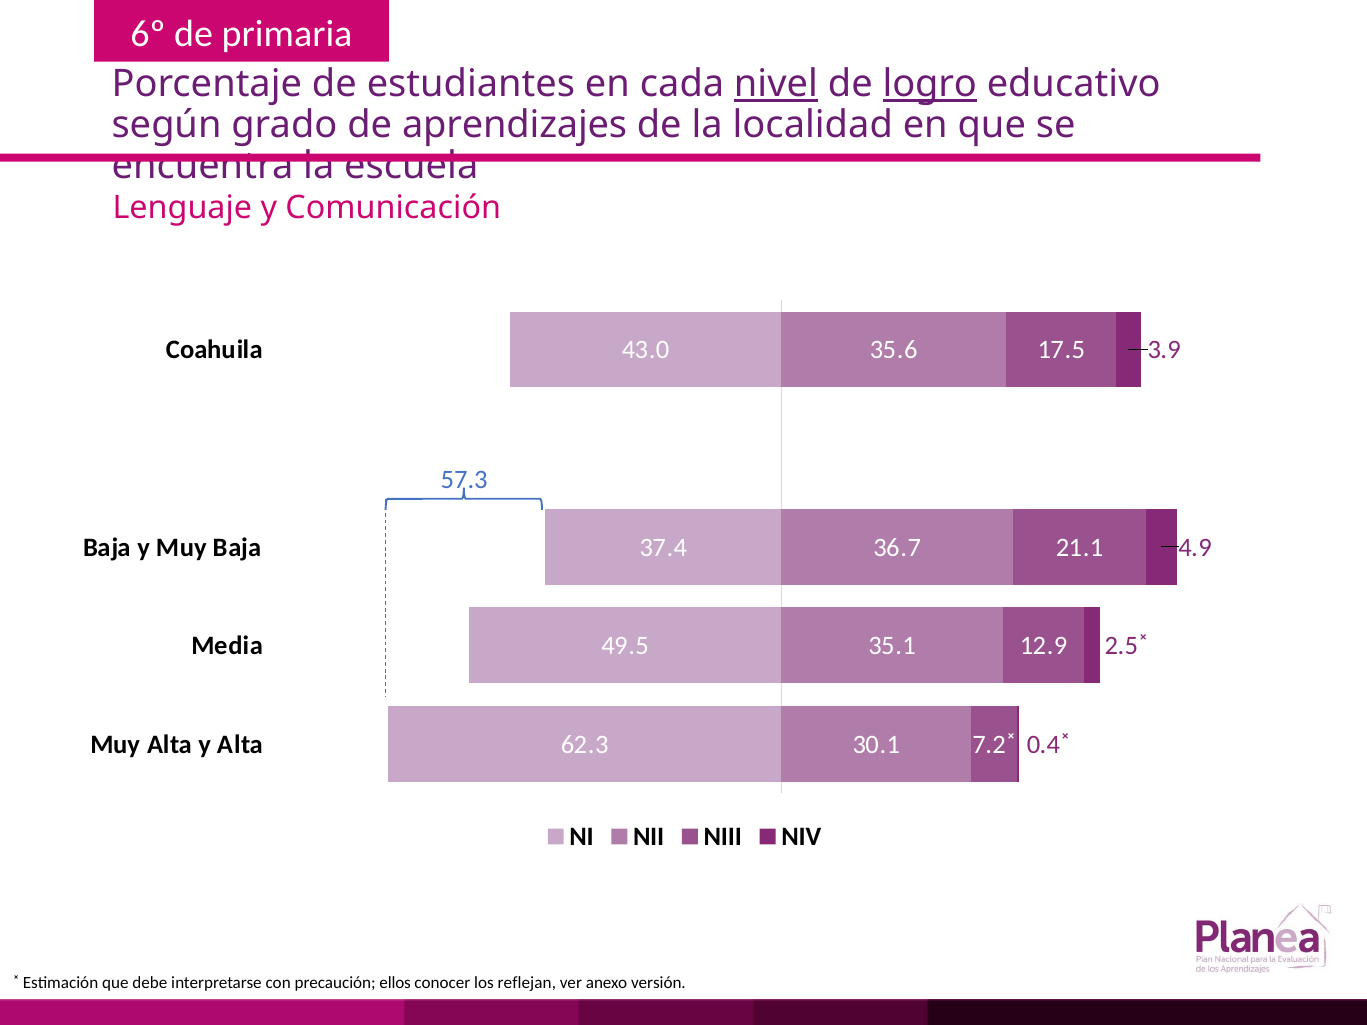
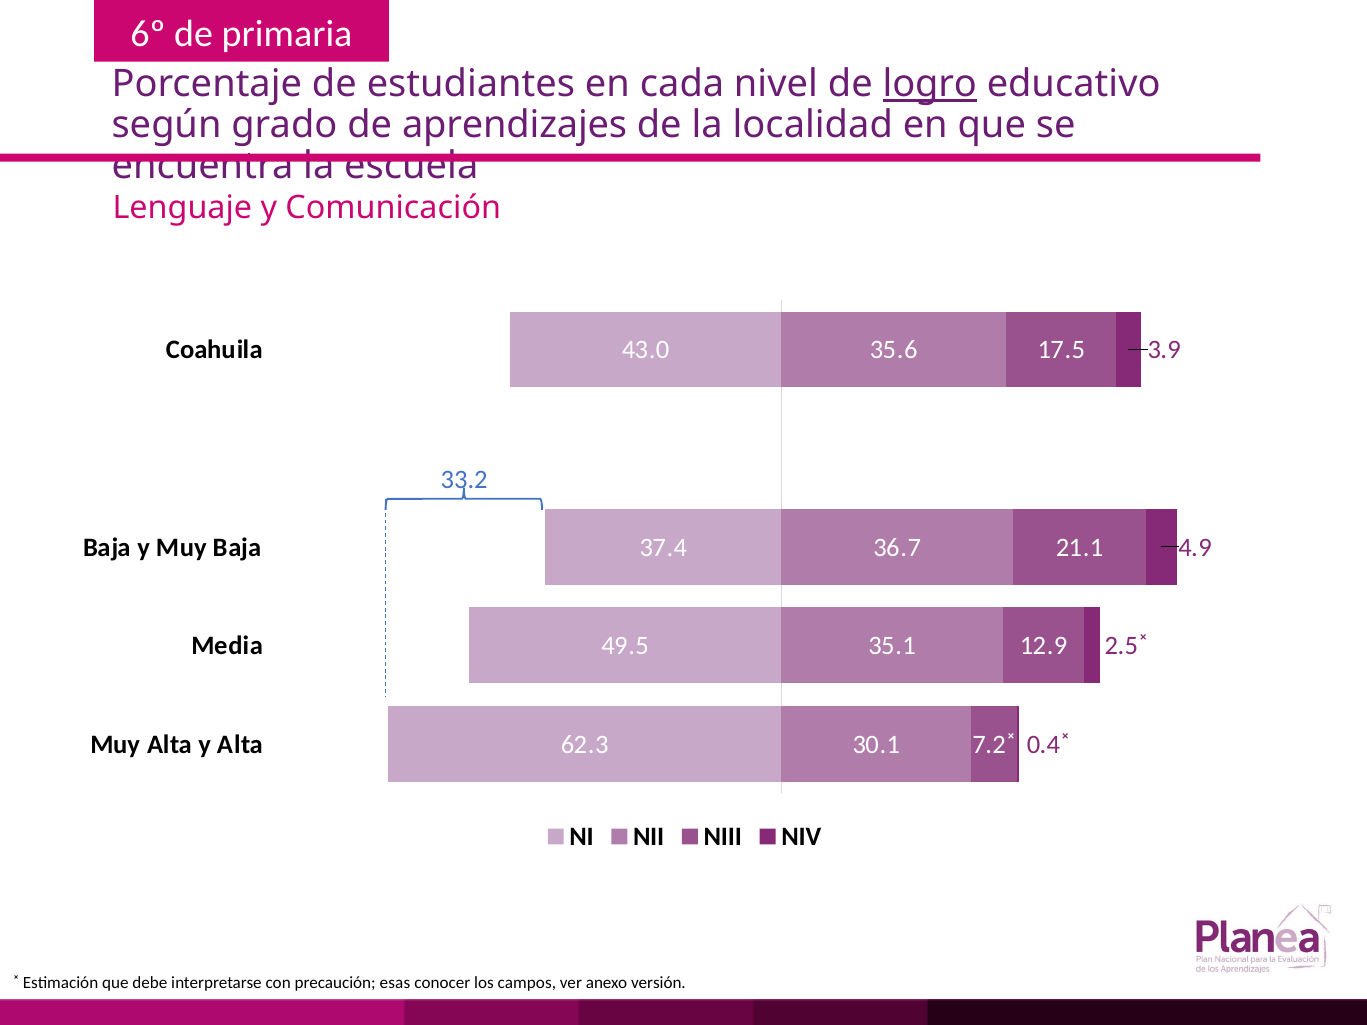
nivel underline: present -> none (776, 84)
57.3: 57.3 -> 33.2 (464, 480)
ellos: ellos -> esas (395, 983)
reflejan: reflejan -> campos (527, 983)
